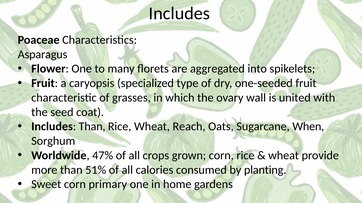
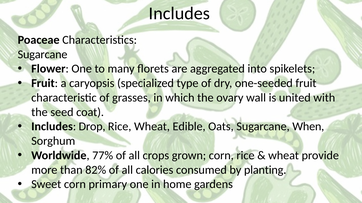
Asparagus: Asparagus -> Sugarcane (43, 54)
Includes Than: Than -> Drop (92, 127)
Reach: Reach -> Edible (189, 127)
47%: 47% -> 77% (103, 156)
51%: 51% -> 82% (96, 170)
